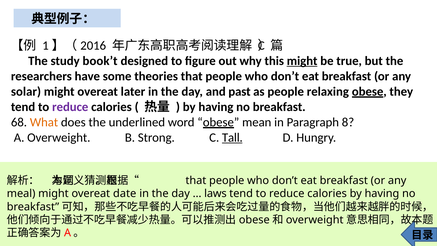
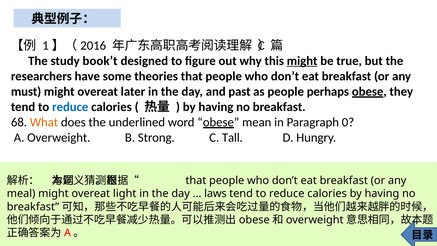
solar: solar -> must (26, 91)
relaxing: relaxing -> perhaps (328, 91)
reduce colour: purple -> blue (70, 107)
8: 8 -> 0 (348, 122)
Tall underline: present -> none (232, 137)
date: date -> light (125, 193)
